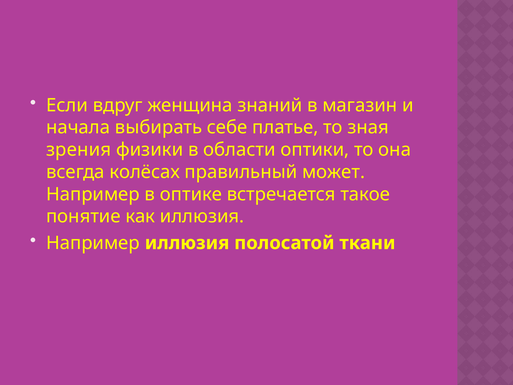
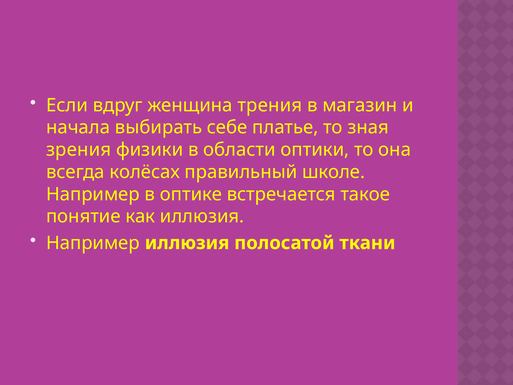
знаний: знаний -> трения (270, 105)
может: может -> школе (334, 172)
